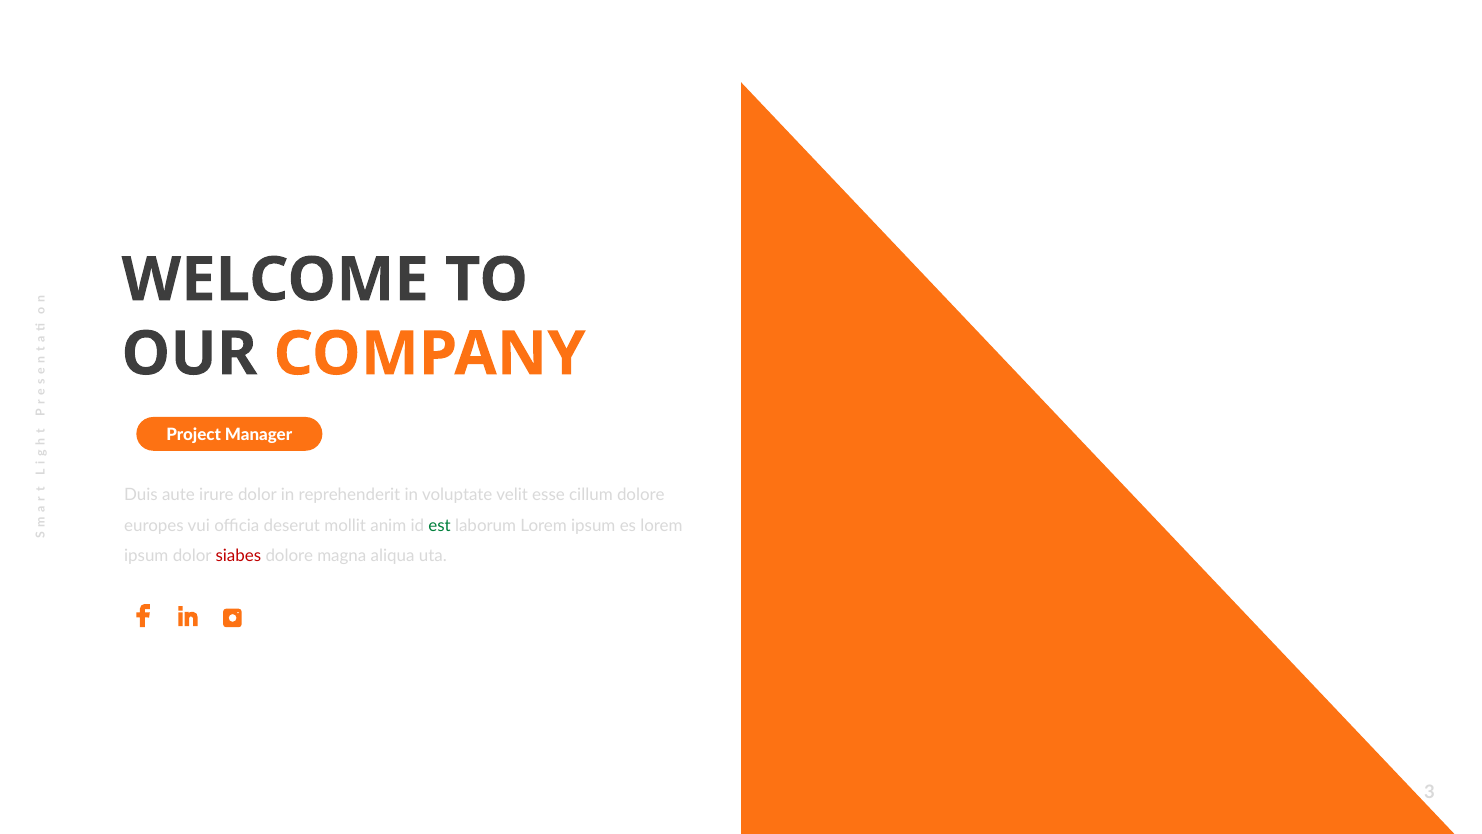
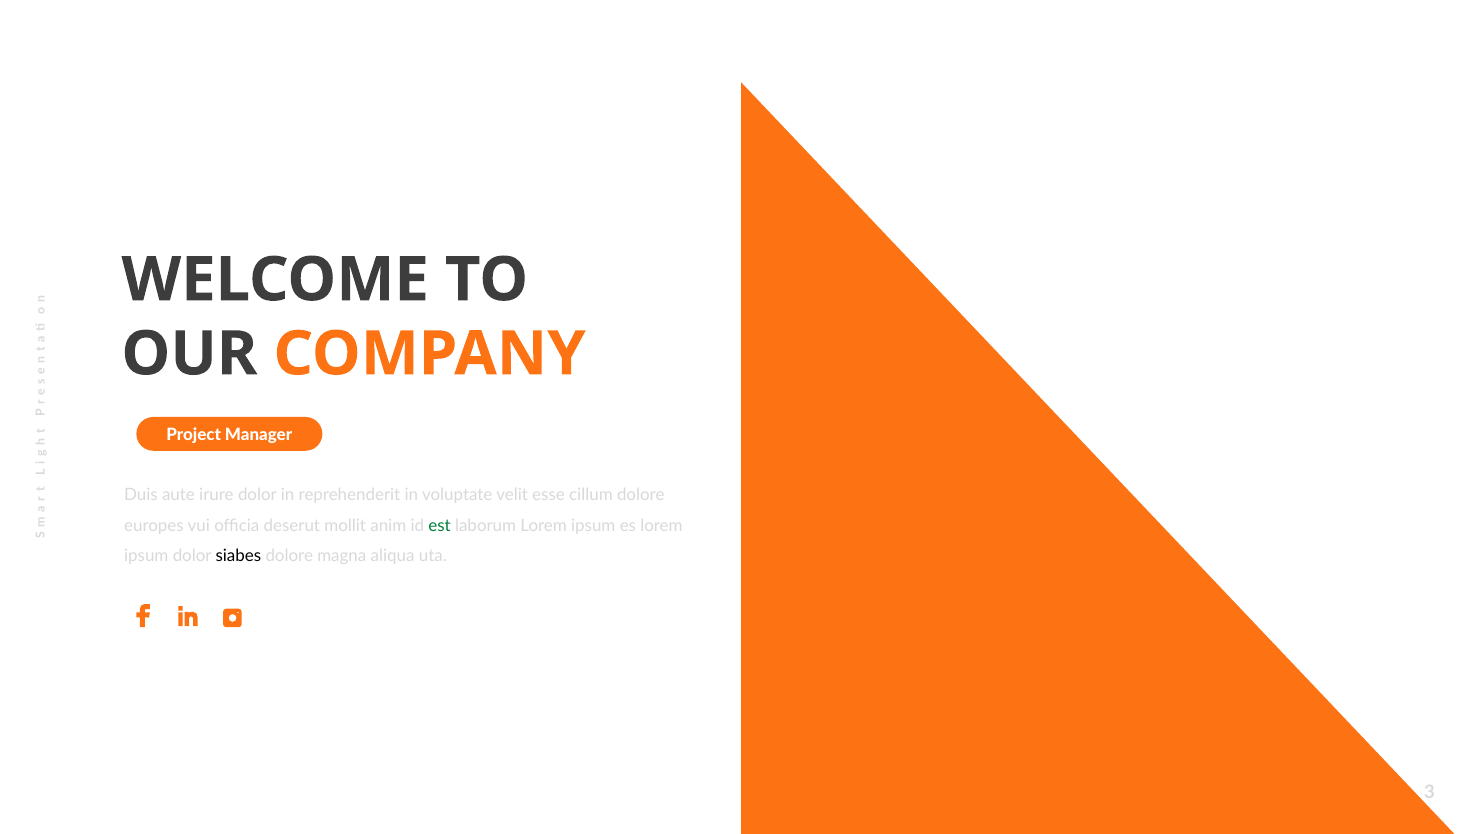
siabes colour: red -> black (238, 556)
